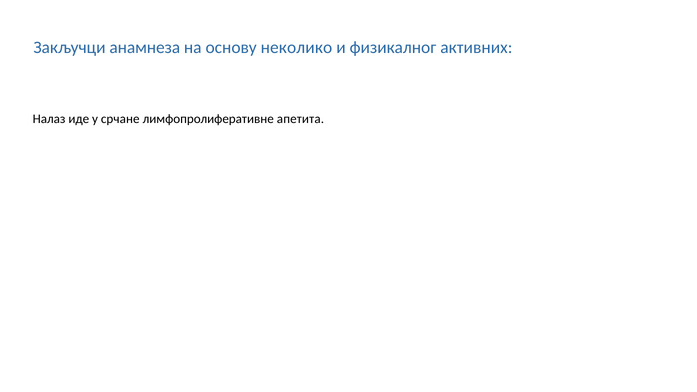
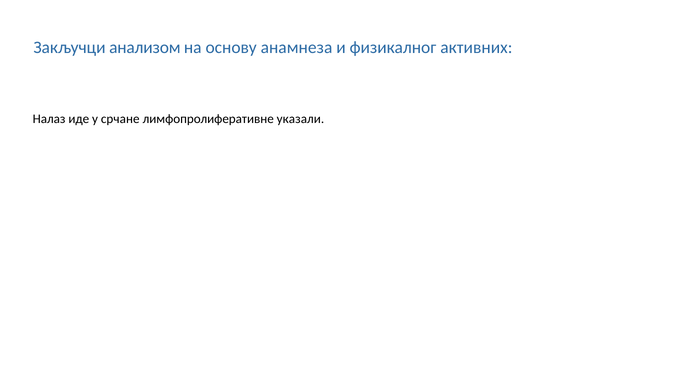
анамнеза: анамнеза -> анализом (145, 48)
неколико: неколико -> анамнеза (296, 48)
апетита: апетита -> указали (300, 119)
